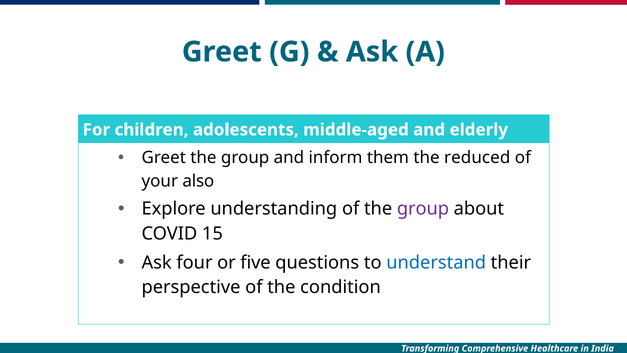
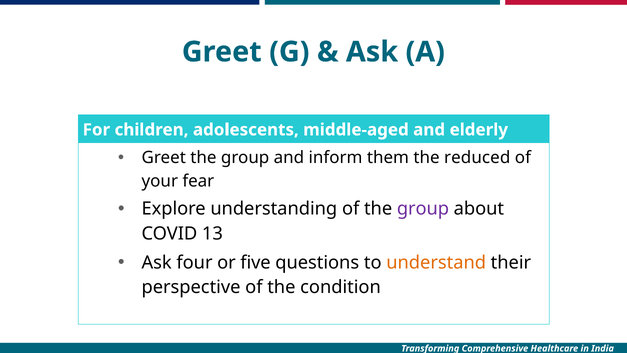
also: also -> fear (198, 181)
15: 15 -> 13 (212, 234)
understand colour: blue -> orange (436, 262)
